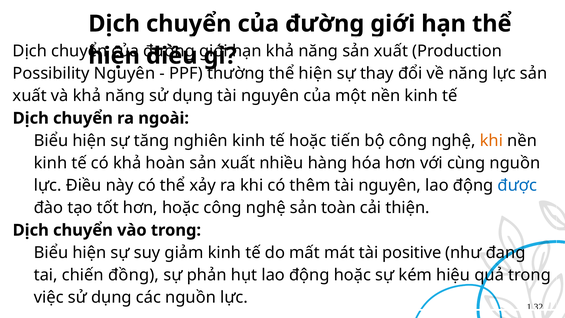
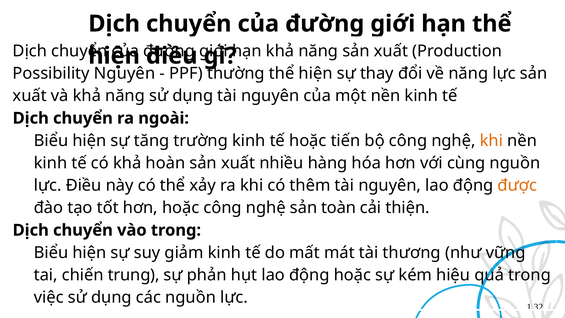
nghiên: nghiên -> trường (201, 141)
được colour: blue -> orange (517, 185)
positive: positive -> thương (412, 252)
đang: đang -> vững (506, 252)
đồng: đồng -> trung (134, 275)
